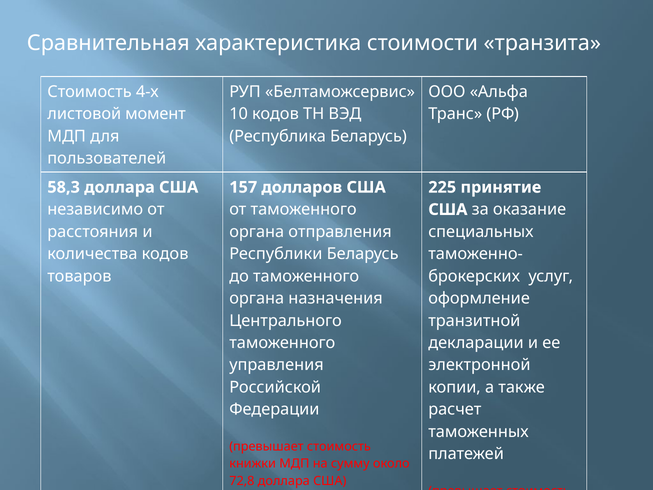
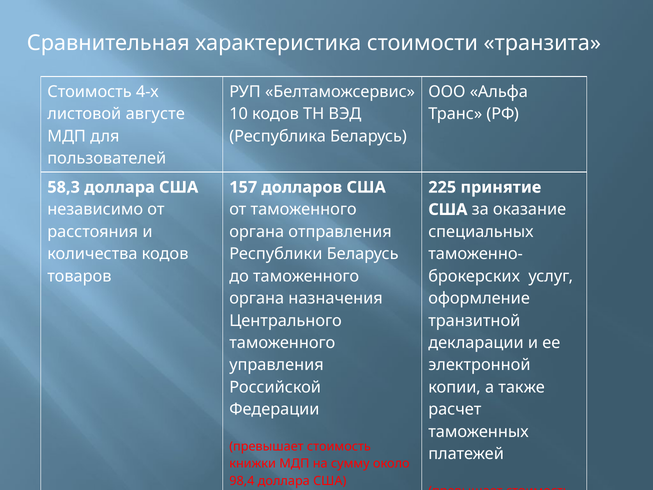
момент: момент -> августе (155, 114)
72,8: 72,8 -> 98,4 (242, 481)
